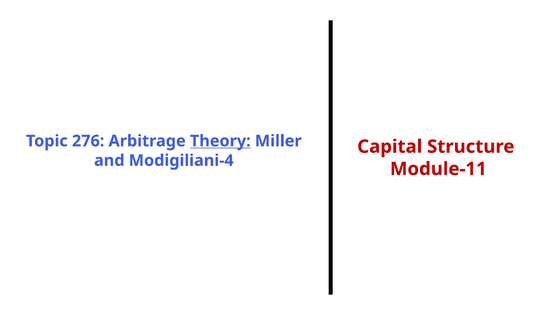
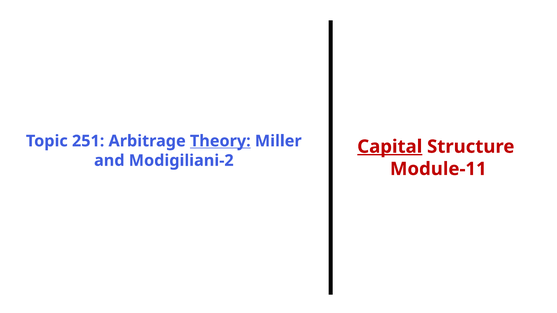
276: 276 -> 251 (88, 141)
Capital underline: none -> present (390, 147)
Modigiliani-4: Modigiliani-4 -> Modigiliani-2 (181, 161)
